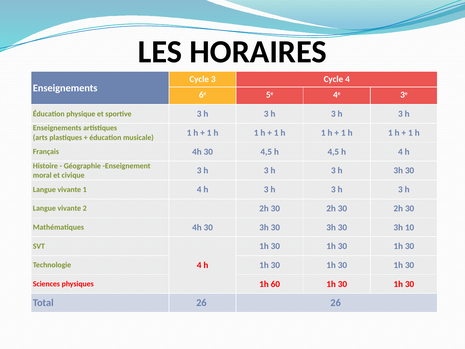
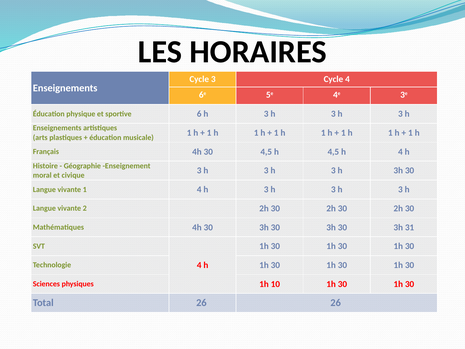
sportive 3: 3 -> 6 (199, 114)
10: 10 -> 31 (410, 227)
60: 60 -> 10 (275, 284)
